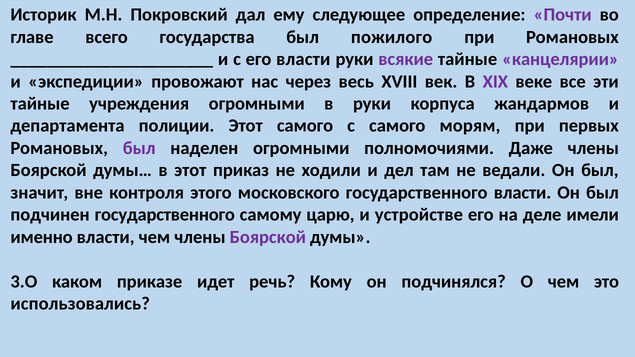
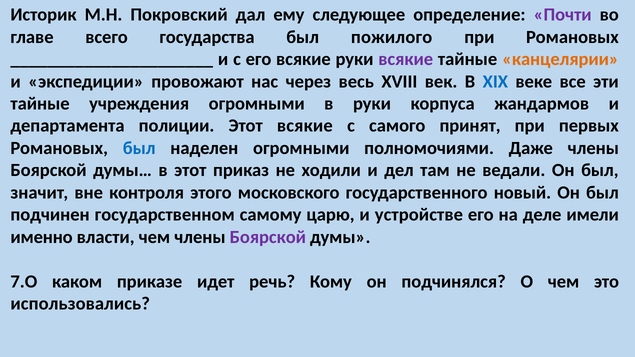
его власти: власти -> всякие (303, 59)
канцелярии colour: purple -> orange (560, 59)
XIX colour: purple -> blue (495, 81)
Этот самого: самого -> всякие (305, 126)
морям: морям -> принят (470, 126)
был colour: purple -> blue (139, 148)
государственного власти: власти -> новый (522, 193)
подчинен государственного: государственного -> государственном (165, 215)
3.О: 3.О -> 7.О (24, 282)
